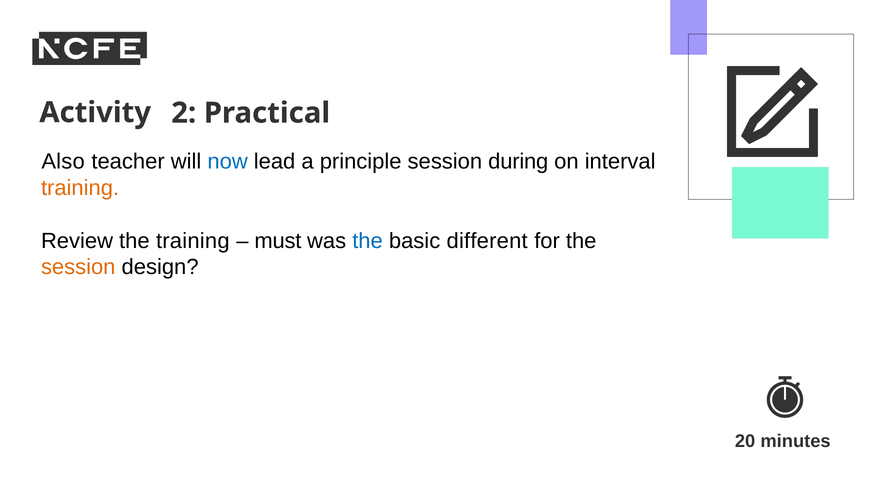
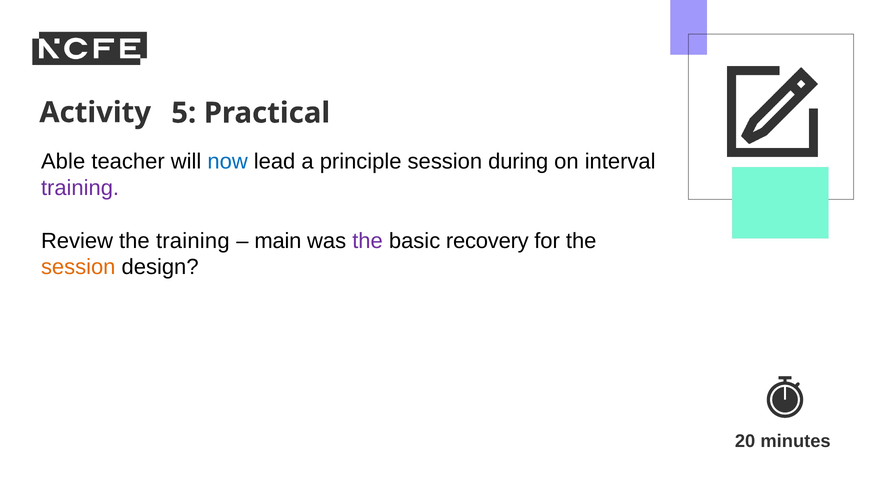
2: 2 -> 5 (184, 113)
Also: Also -> Able (63, 162)
training colour: orange -> purple (80, 188)
must: must -> main (278, 241)
the colour: blue -> purple (368, 241)
different: different -> recovery (487, 241)
